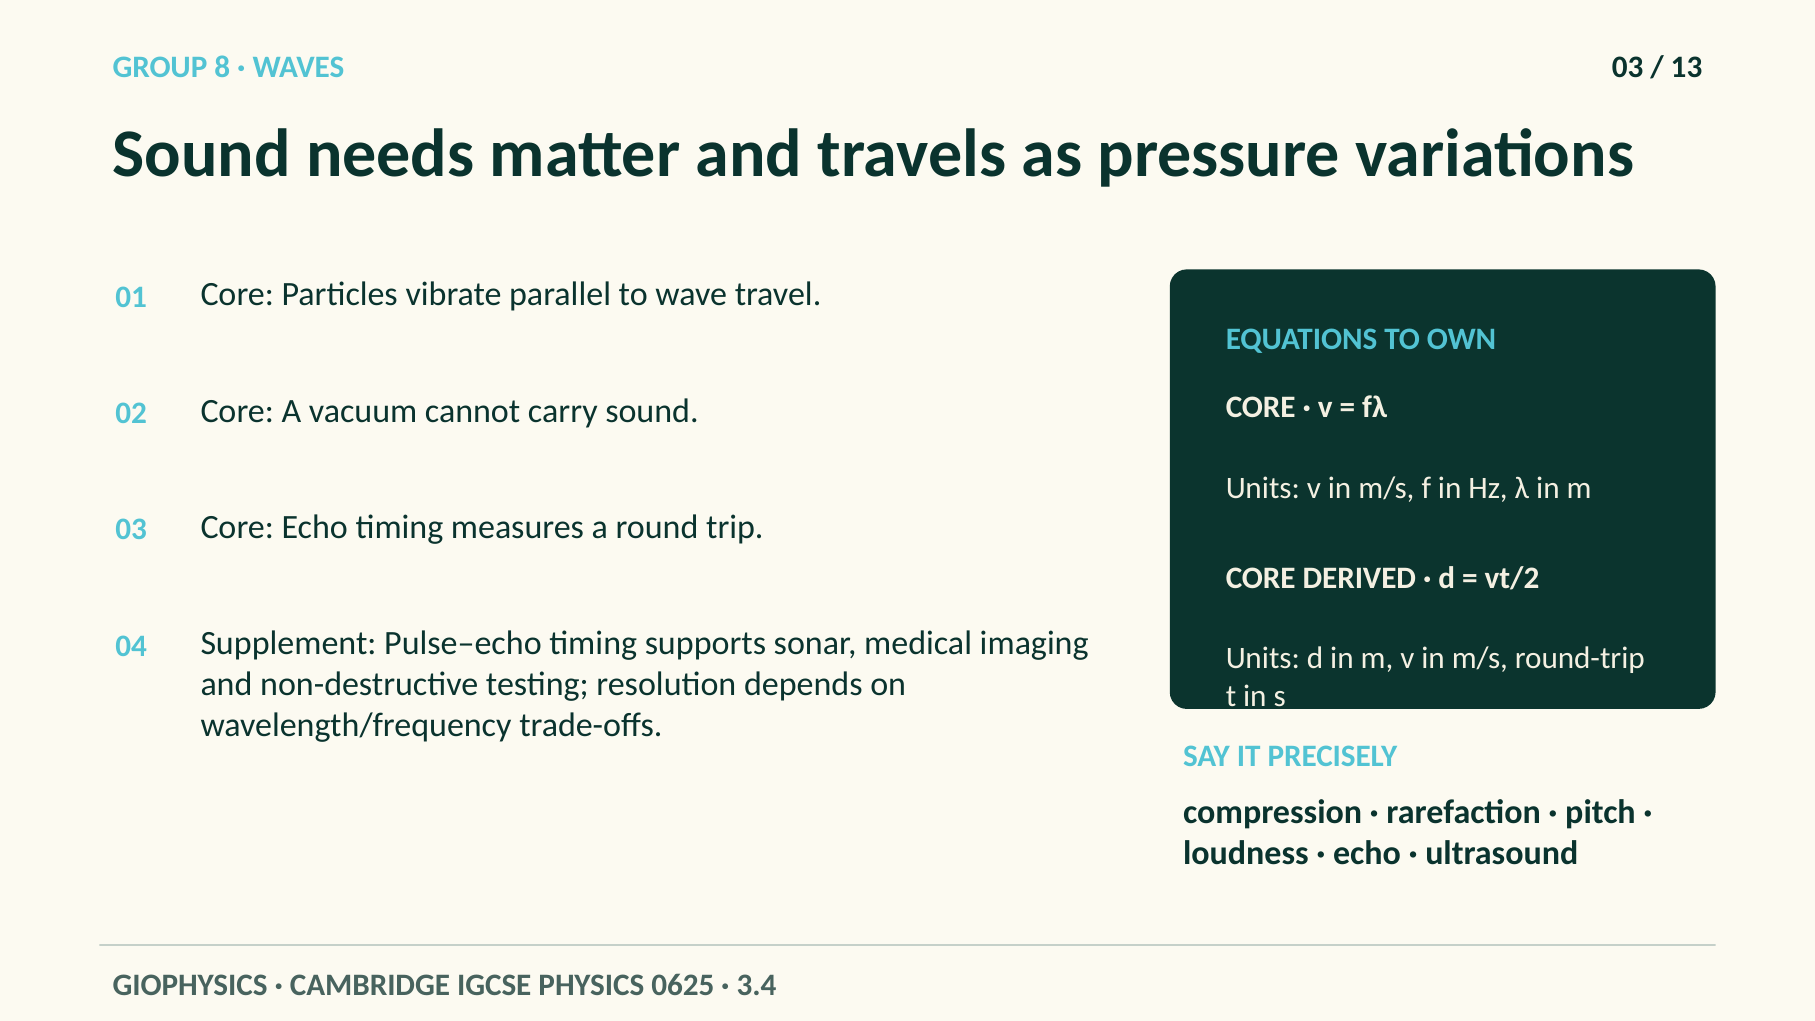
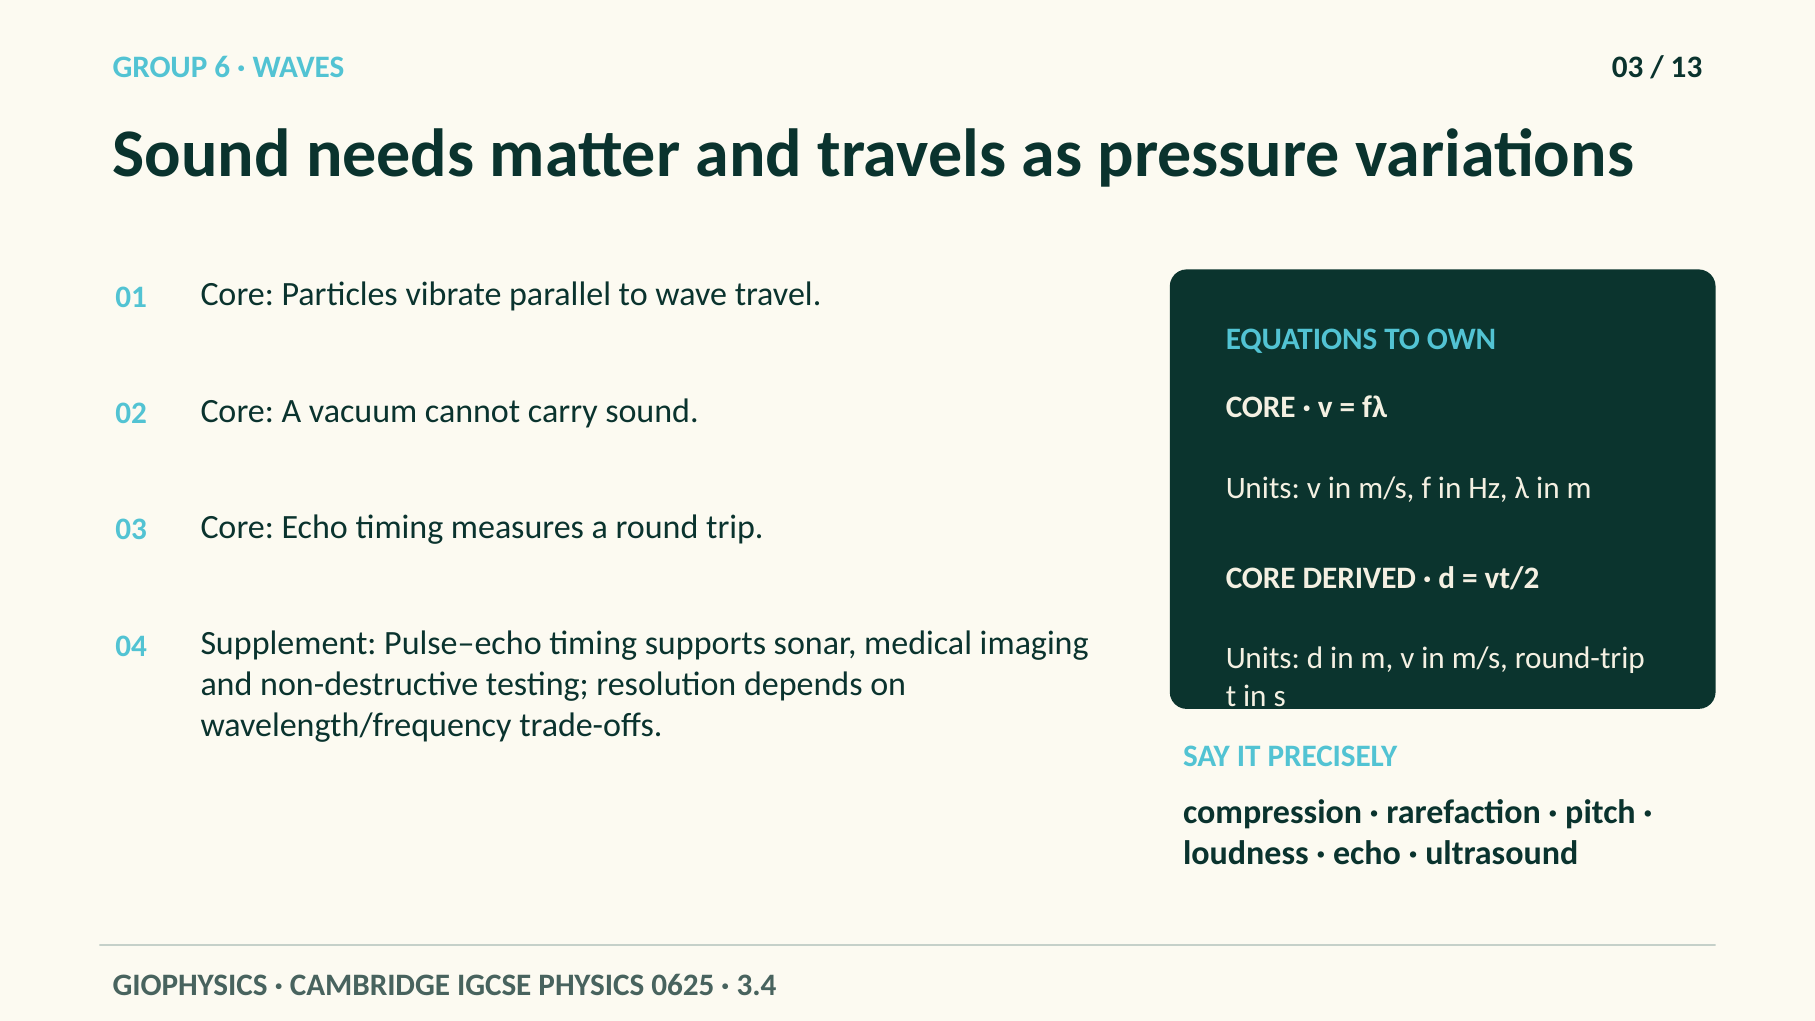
8: 8 -> 6 (222, 67)
